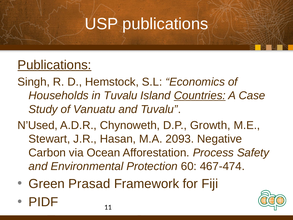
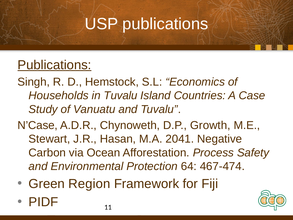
Countries underline: present -> none (200, 95)
N’Used: N’Used -> N’Case (38, 125)
2093: 2093 -> 2041 (180, 139)
60: 60 -> 64 (189, 166)
Prasad: Prasad -> Region (89, 184)
